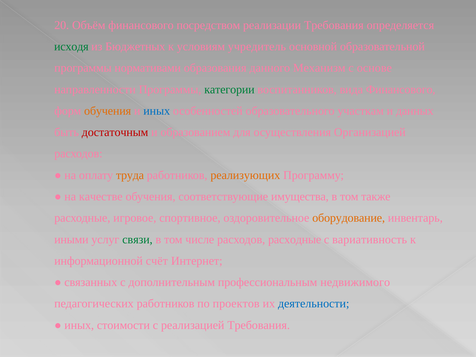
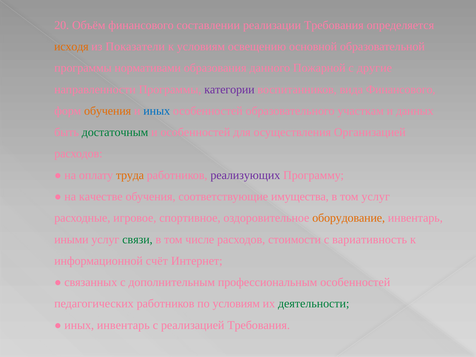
посредством: посредством -> составлении (208, 25)
исходя colour: green -> orange (71, 47)
Бюджетных: Бюджетных -> Показатели (135, 47)
учредитель: учредитель -> освещению (257, 47)
Механизм: Механизм -> Пожарной (319, 68)
основе: основе -> другие (374, 68)
категории colour: green -> purple (229, 89)
достаточным colour: red -> green (115, 132)
и образованием: образованием -> особенностей (195, 132)
реализующих colour: orange -> purple (245, 175)
том также: также -> услуг (376, 197)
расходов расходные: расходные -> стоимости (295, 239)
профессиональным недвижимого: недвижимого -> особенностей (355, 282)
по проектов: проектов -> условиям (236, 304)
деятельности colour: blue -> green (314, 304)
иных стоимости: стоимости -> инвентарь (123, 325)
